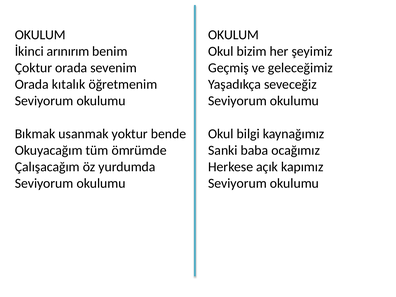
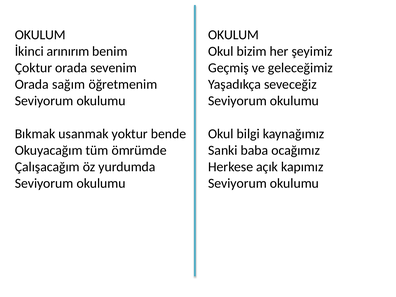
kıtalık: kıtalık -> sağım (69, 84)
